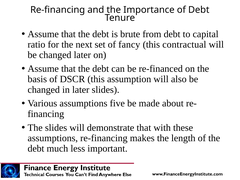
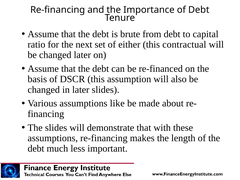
fancy: fancy -> either (129, 45)
five: five -> like (117, 103)
